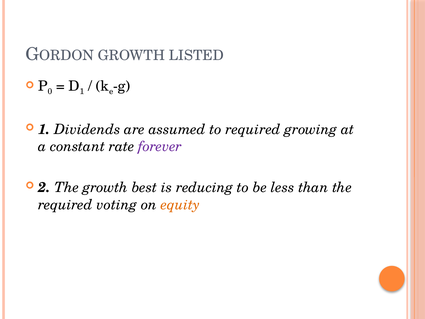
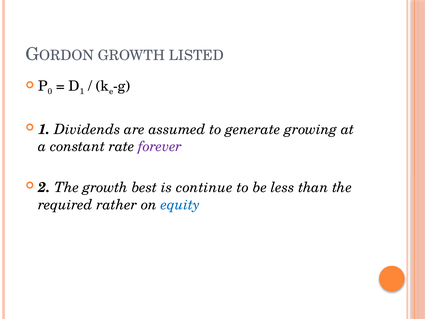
to required: required -> generate (253, 129)
reducing: reducing -> continue (204, 187)
voting: voting -> rather (117, 204)
equity colour: orange -> blue (180, 204)
